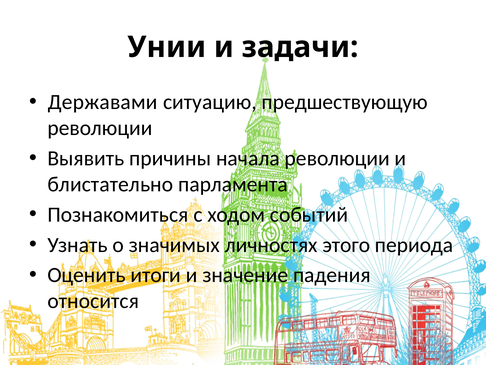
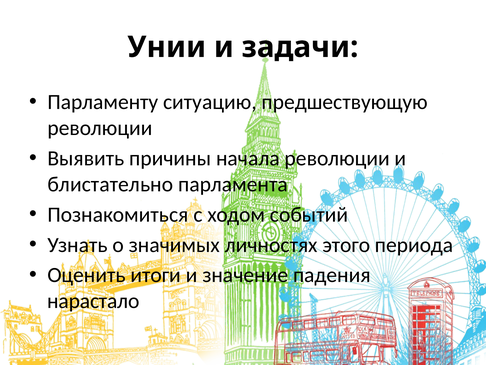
Державами: Державами -> Парламенту (103, 102)
относится: относится -> нарастало (93, 301)
